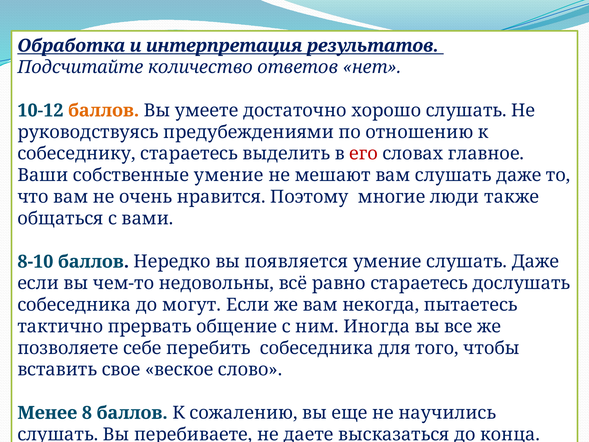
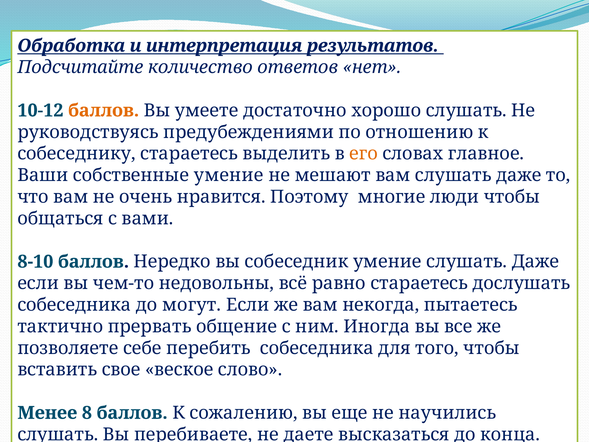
его colour: red -> orange (364, 154)
люди также: также -> чтобы (512, 197)
вы появляется: появляется -> собеседник (297, 262)
